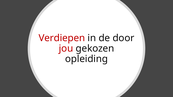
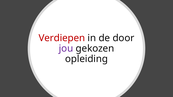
jou colour: red -> purple (66, 49)
